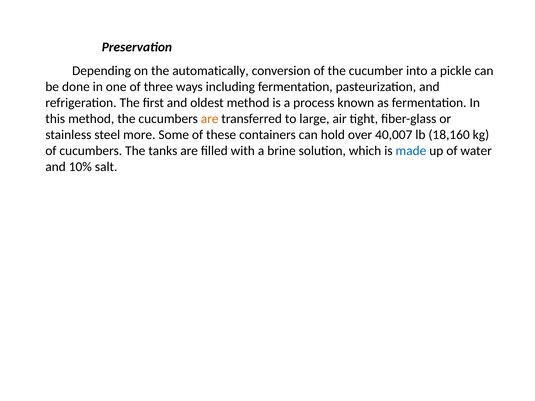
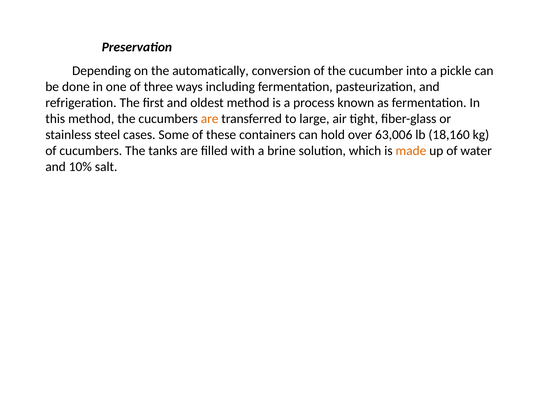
more: more -> cases (139, 135)
40,007: 40,007 -> 63,006 (394, 135)
made colour: blue -> orange (411, 151)
